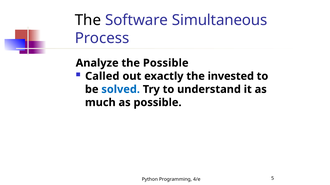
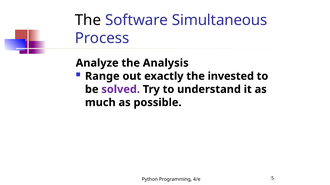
the Possible: Possible -> Analysis (166, 63)
Called: Called -> Range (102, 76)
solved colour: blue -> purple (121, 90)
